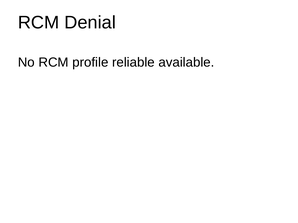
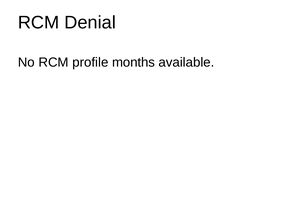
reliable: reliable -> months (133, 62)
